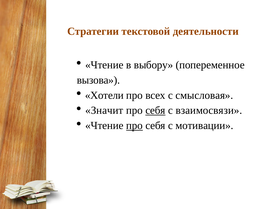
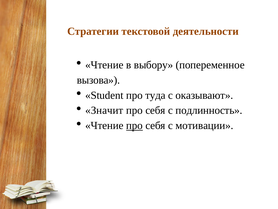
Хотели: Хотели -> Student (104, 95)
всех: всех -> туда (155, 95)
смысловая: смысловая -> оказывают (204, 95)
себя underline: present -> none (155, 110)
взаимосвязи: взаимосвязи -> подлинность (209, 110)
